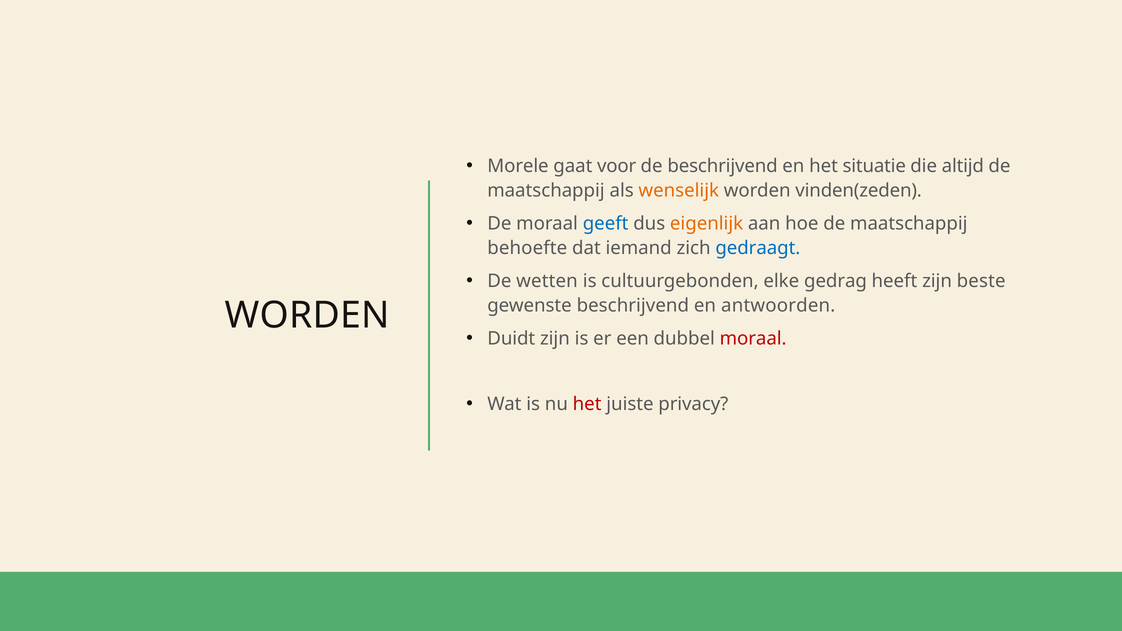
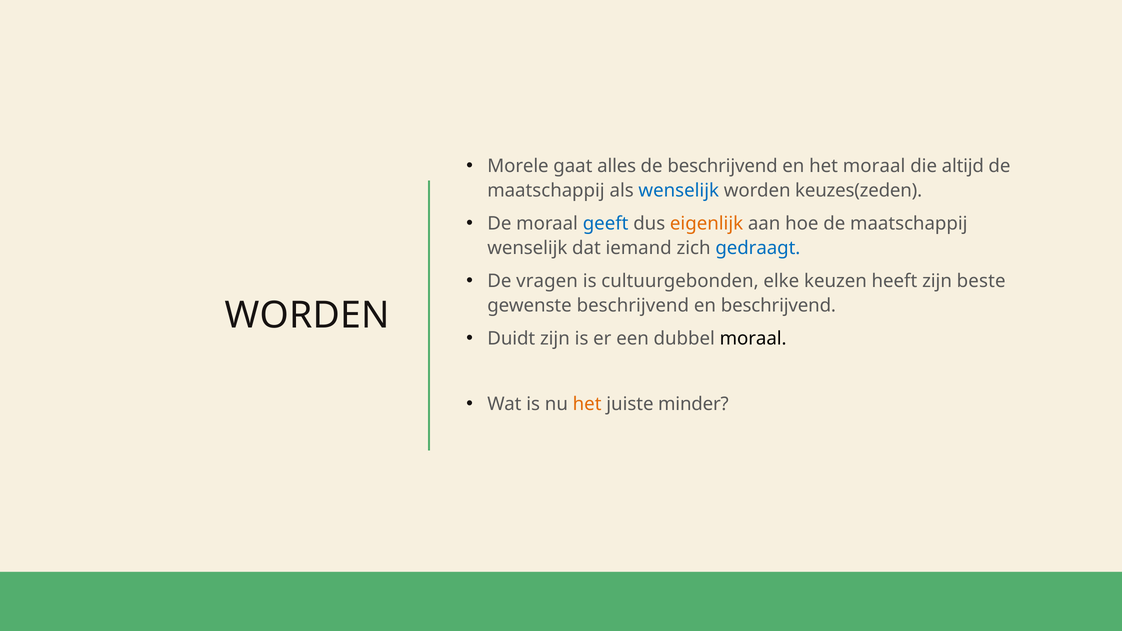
voor: voor -> alles (617, 166)
het situatie: situatie -> moraal (874, 166)
wenselijk colour: orange -> blue (679, 191)
vinden(zeden: vinden(zeden -> keuzes(zeden (859, 191)
behoefte: behoefte -> wenselijk (527, 248)
wetten: wetten -> vragen (547, 281)
gedrag: gedrag -> keuzen (835, 281)
en antwoorden: antwoorden -> beschrijvend (778, 306)
moraal colour: red -> black (753, 338)
het colour: red -> orange (587, 404)
privacy: privacy -> minder (693, 404)
